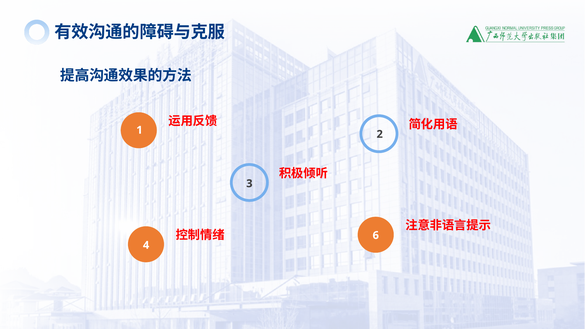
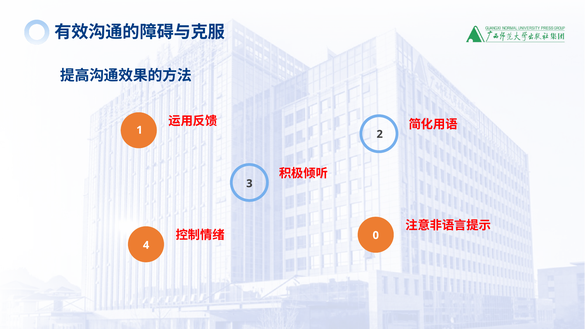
6: 6 -> 0 (376, 235)
